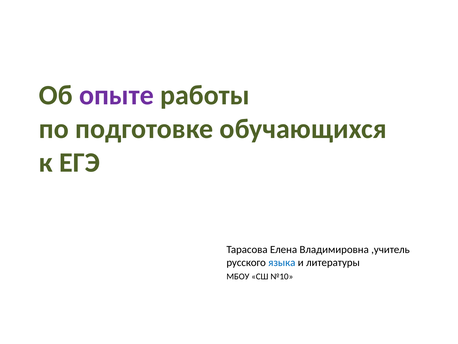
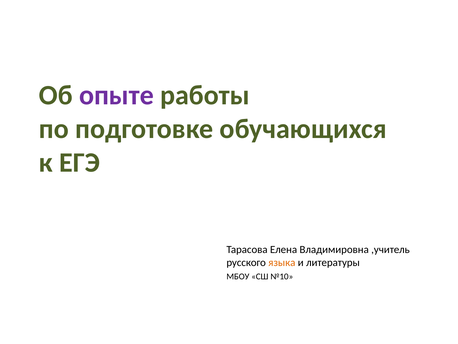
языка colour: blue -> orange (282, 262)
